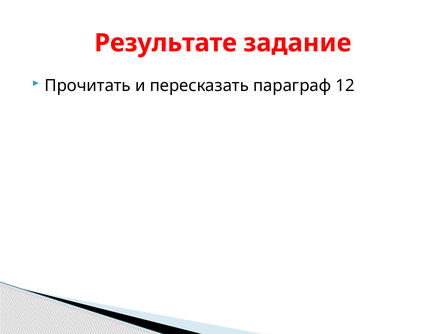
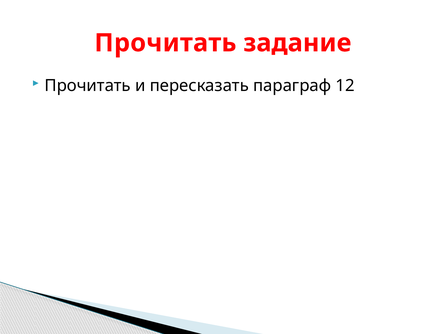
Результате: Результате -> Прочитать (165, 43)
